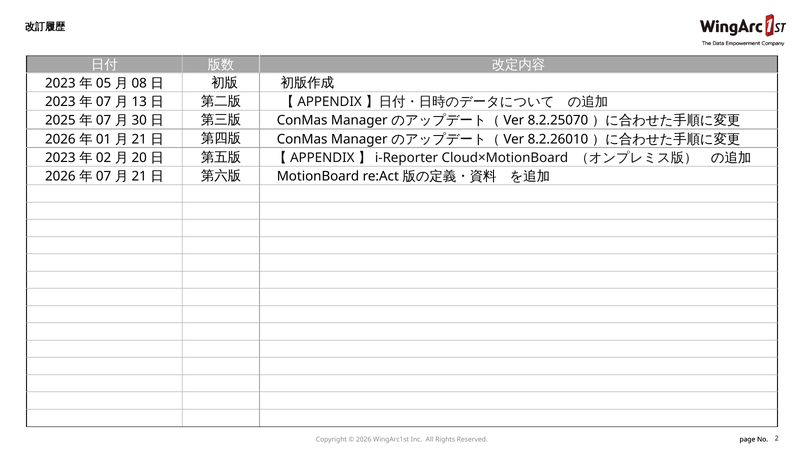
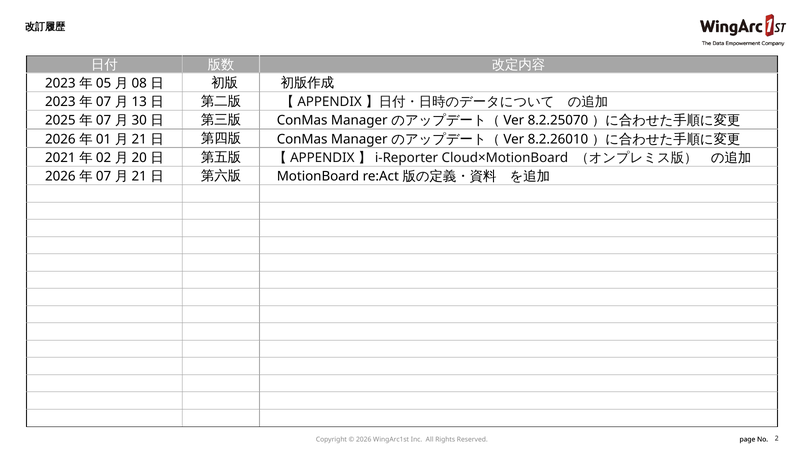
2023: 2023 -> 2021 (60, 158)
